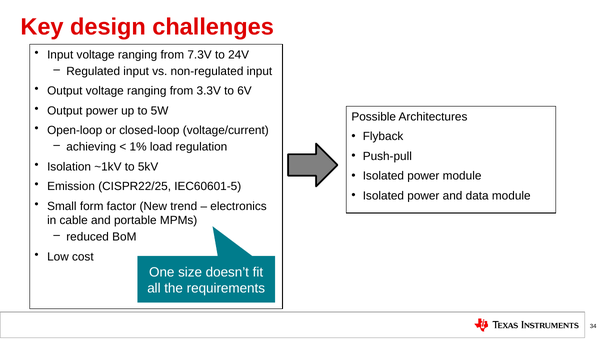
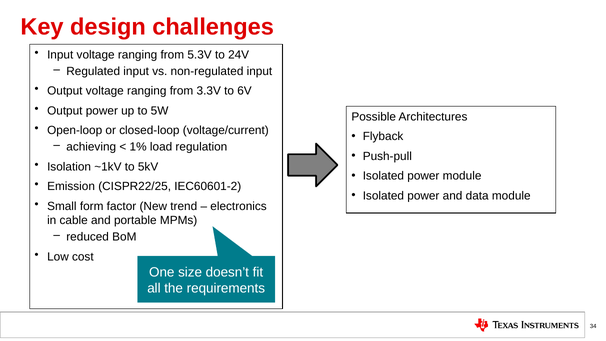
7.3V: 7.3V -> 5.3V (200, 55)
IEC60601-5: IEC60601-5 -> IEC60601-2 (208, 186)
